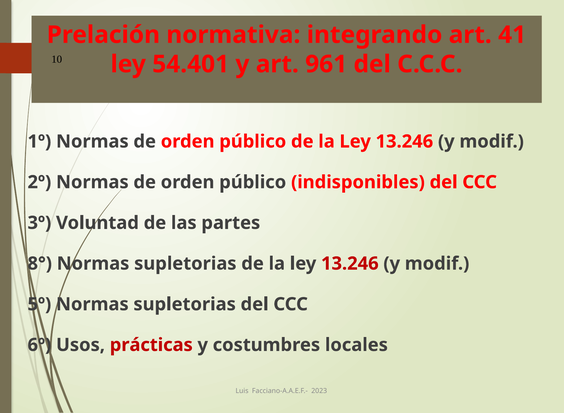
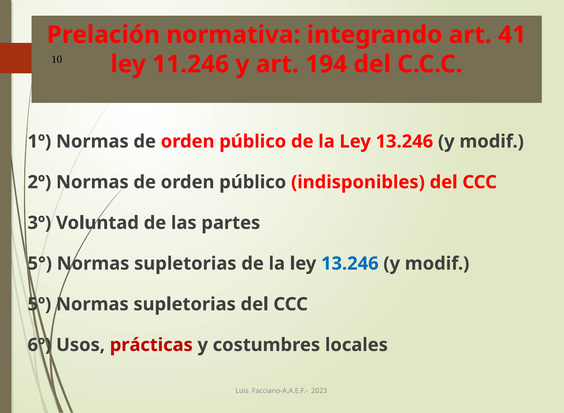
54.401: 54.401 -> 11.246 (191, 64)
961: 961 -> 194 (326, 64)
8°: 8° -> 5° (40, 263)
13.246 colour: red -> blue (350, 263)
